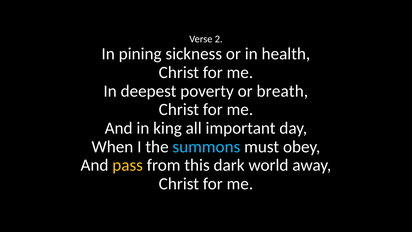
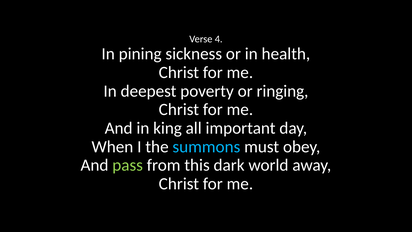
2: 2 -> 4 (219, 39)
breath: breath -> ringing (282, 91)
pass colour: yellow -> light green (128, 165)
